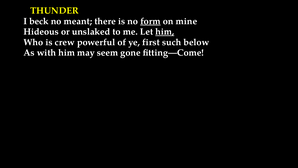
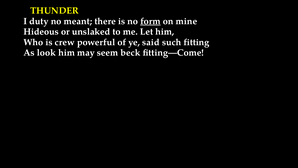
beck: beck -> duty (39, 21)
him underline: present -> none (165, 32)
first: first -> said (151, 42)
below: below -> fitting (196, 42)
with: with -> look (46, 53)
gone: gone -> beck (130, 53)
